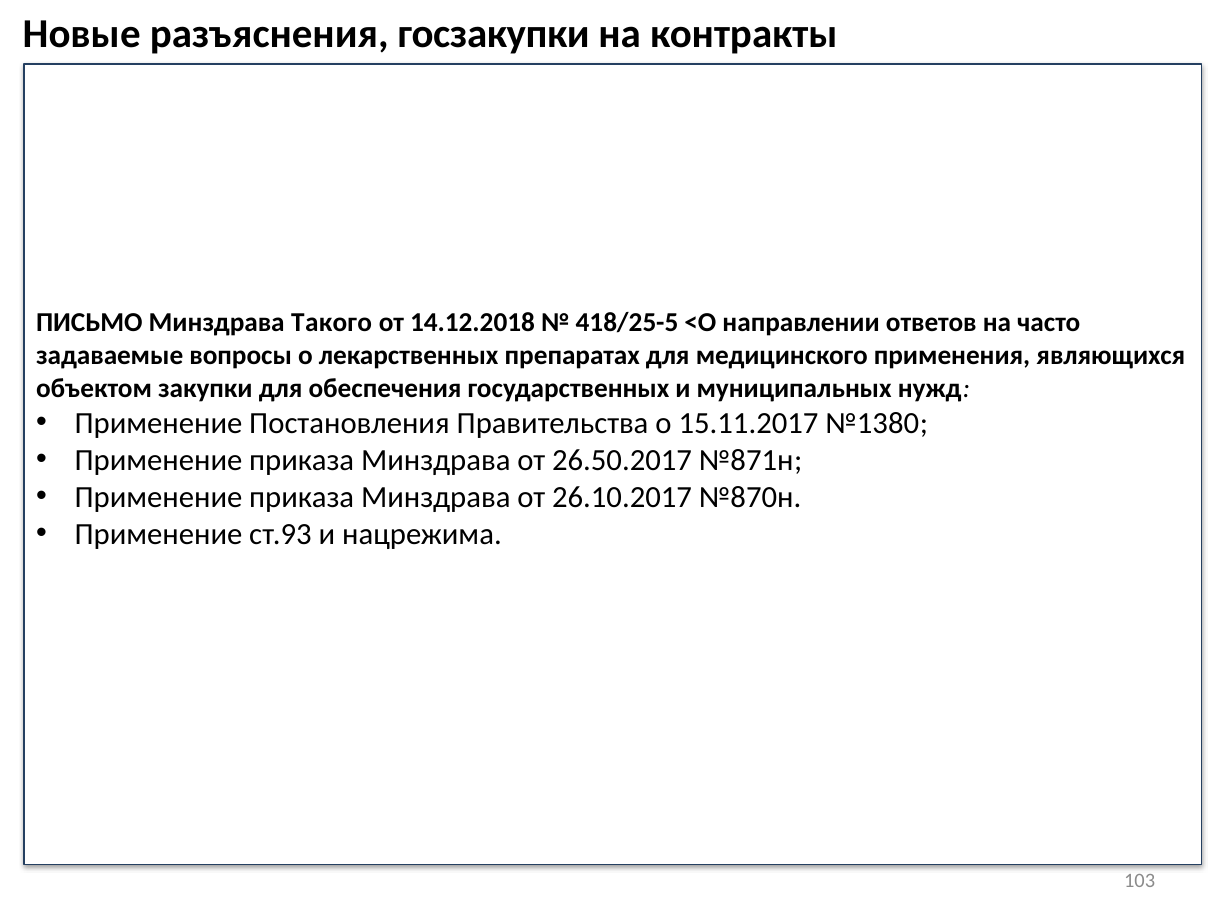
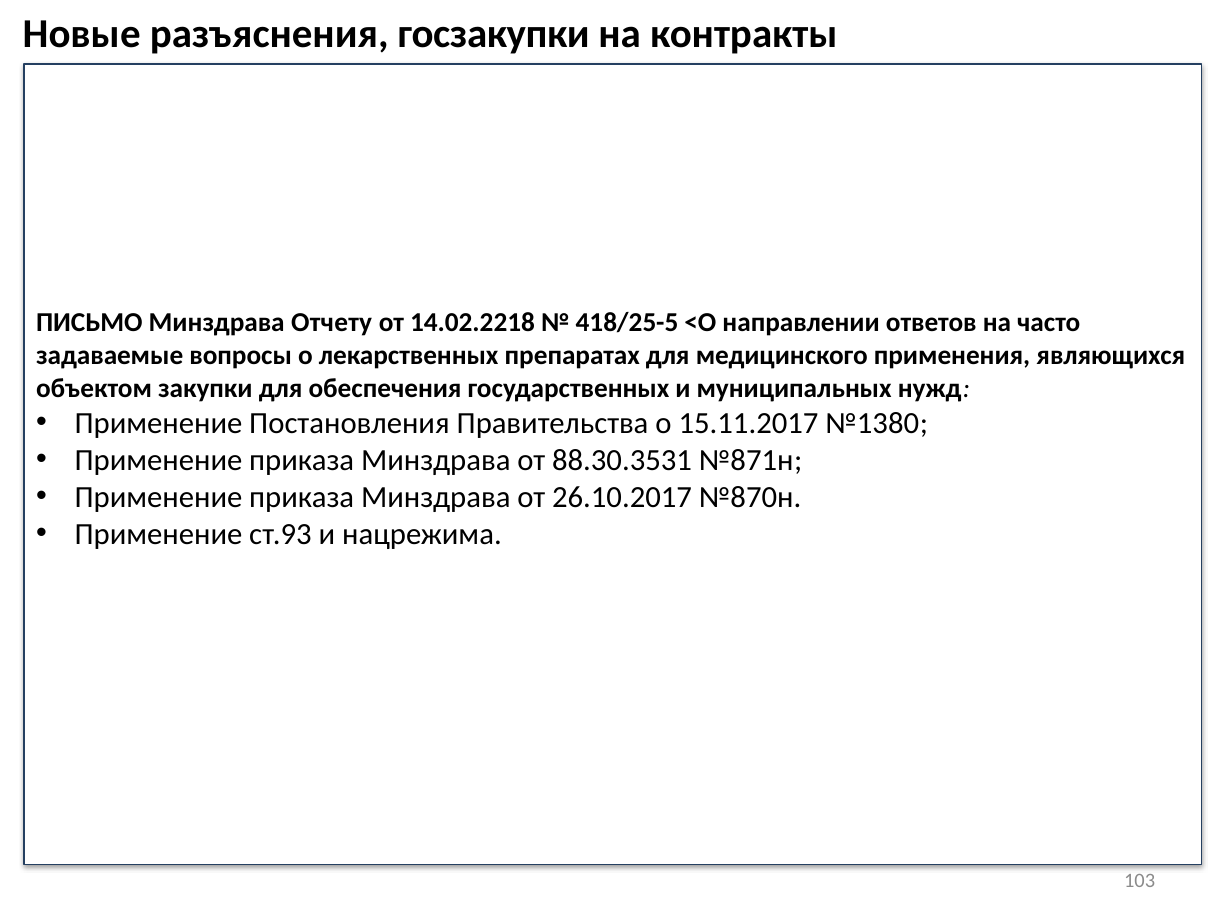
Такого: Такого -> Отчету (332, 323)
14.12.2018: 14.12.2018 -> 14.02.2218 (472, 323)
26.50.2017: 26.50.2017 -> 88.30.3531 (622, 460)
